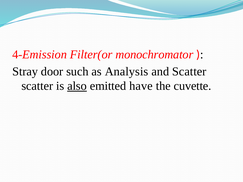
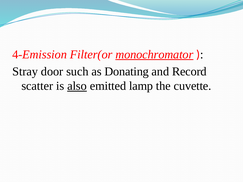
monochromator underline: none -> present (154, 55)
Analysis: Analysis -> Donating (127, 72)
and Scatter: Scatter -> Record (189, 72)
have: have -> lamp (141, 86)
